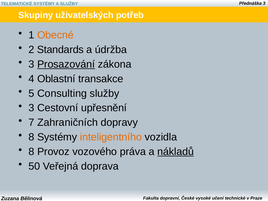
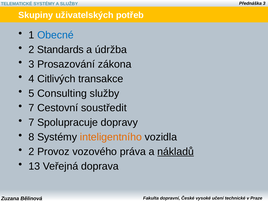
Obecné colour: orange -> blue (55, 35)
Prosazování underline: present -> none (66, 64)
Oblastní: Oblastní -> Citlivých (56, 79)
3: 3 -> 7 (31, 108)
upřesnění: upřesnění -> soustředit (104, 108)
Zahraničních: Zahraničních -> Spolupracuje (68, 123)
8: 8 -> 2 (31, 152)
50: 50 -> 13 (34, 166)
